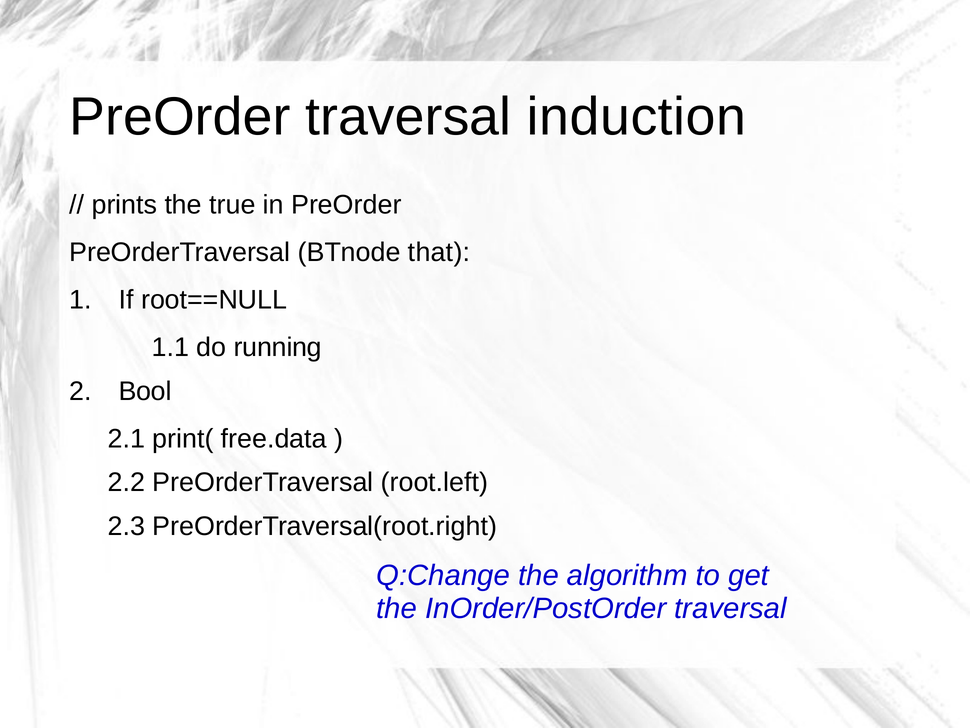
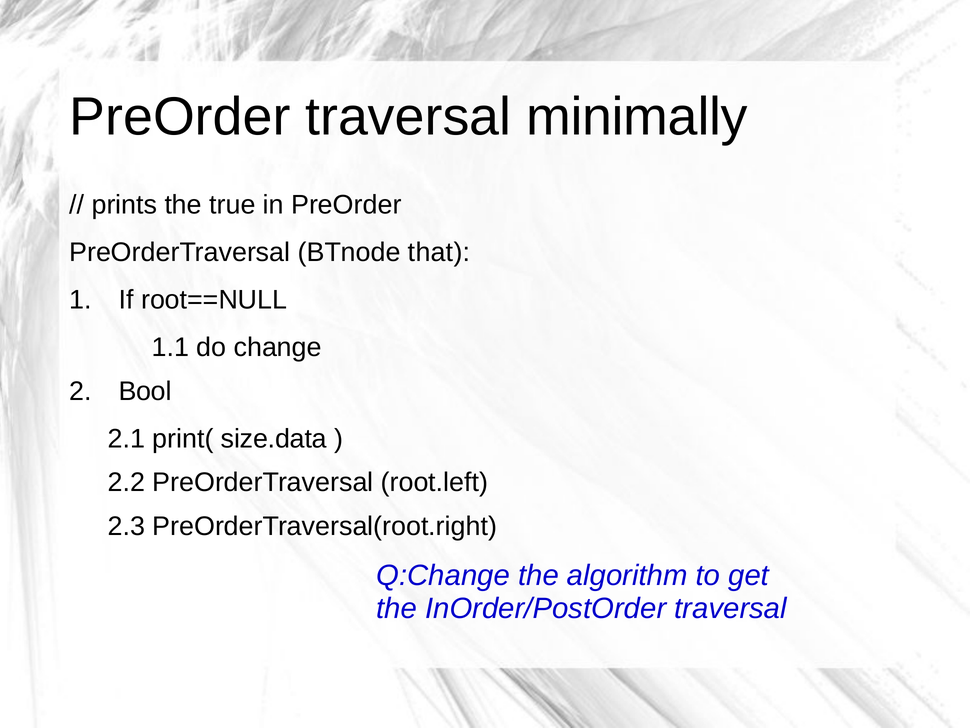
induction: induction -> minimally (637, 117)
running: running -> change (278, 347)
free.data: free.data -> size.data (274, 438)
